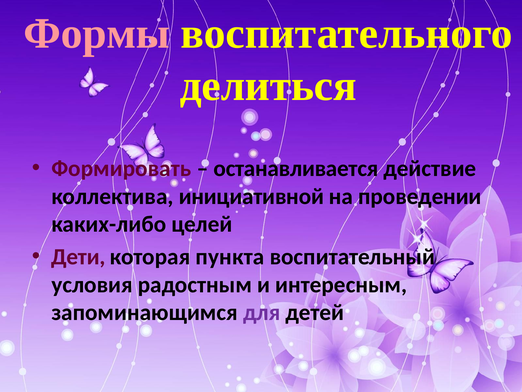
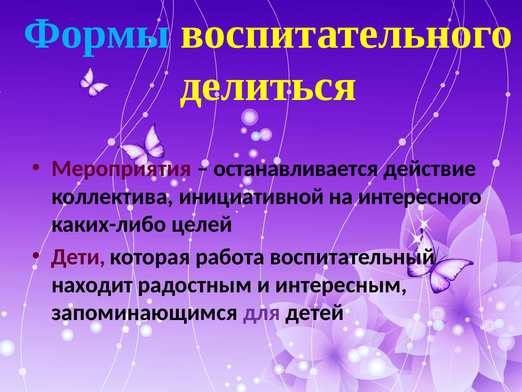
Формы colour: pink -> light blue (97, 33)
Формировать: Формировать -> Мероприятия (121, 168)
проведении: проведении -> интересного (420, 196)
пункта: пункта -> работа (230, 256)
условия: условия -> находит (92, 284)
